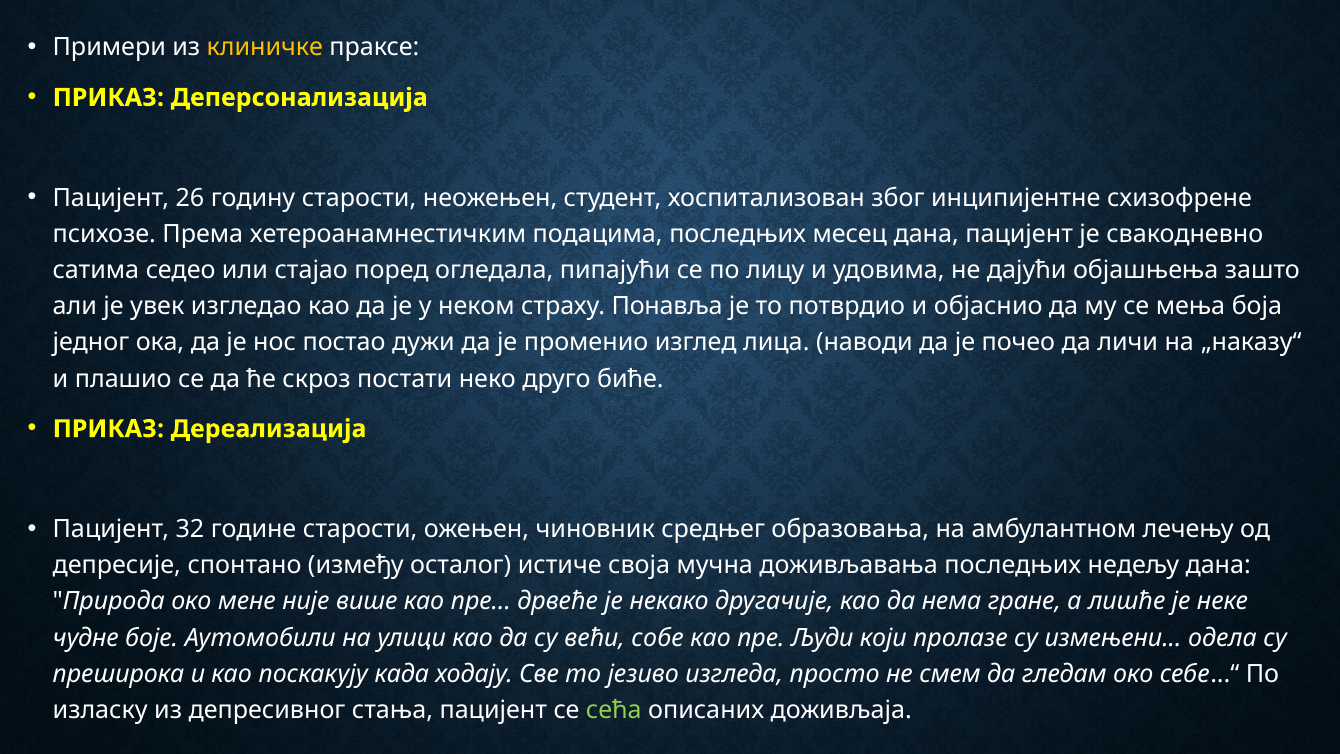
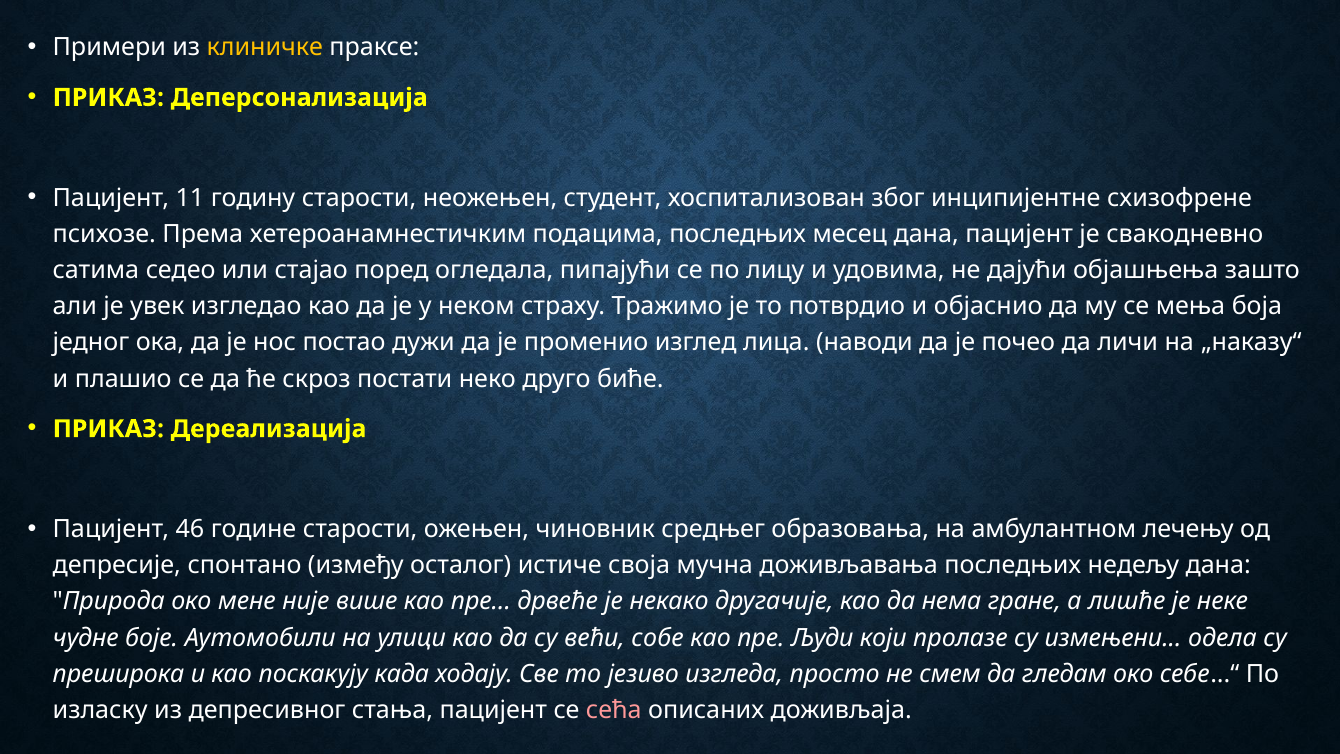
26: 26 -> 11 (190, 198)
Понавља: Понавља -> Тражимо (667, 306)
32: 32 -> 46 (190, 529)
сећа colour: light green -> pink (614, 710)
